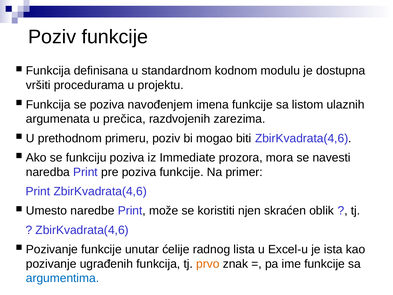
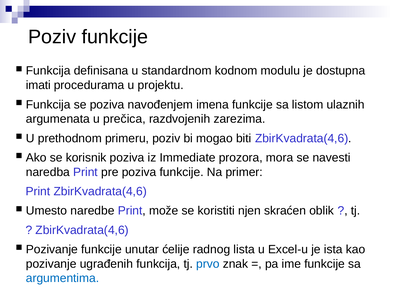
vršiti: vršiti -> imati (38, 85)
funkciju: funkciju -> korisnik (86, 158)
prvo colour: orange -> blue (208, 264)
